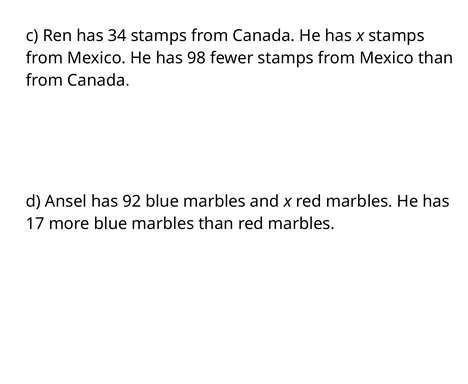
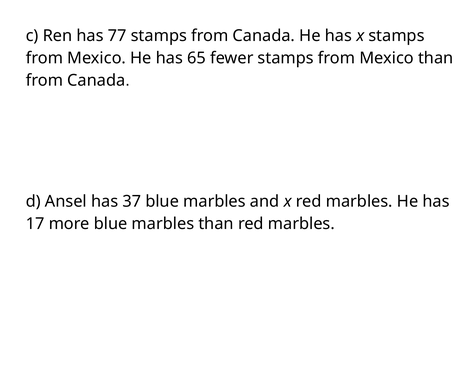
34: 34 -> 77 (117, 36)
98: 98 -> 65 (196, 58)
92: 92 -> 37 (132, 201)
